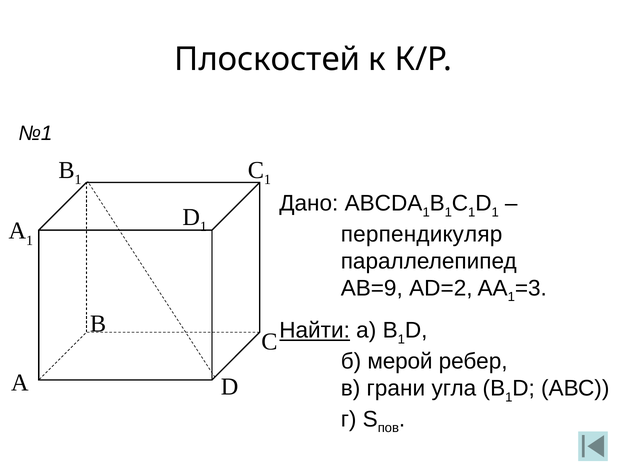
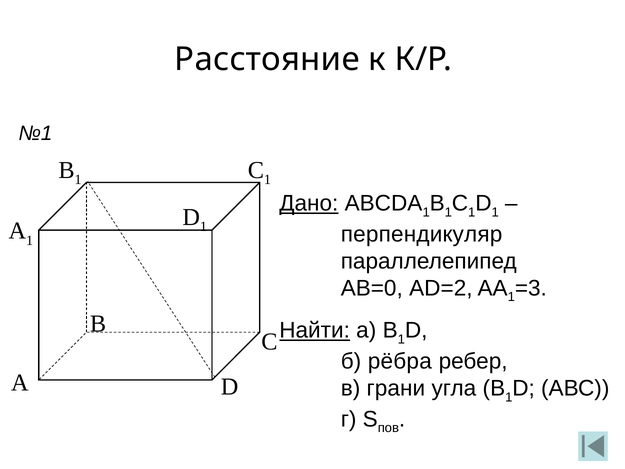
Плоскостей: Плоскостей -> Расстояние (267, 59)
Дано underline: none -> present (309, 203)
АВ=9: АВ=9 -> АВ=0 (372, 288)
мерой: мерой -> рёбра (400, 361)
